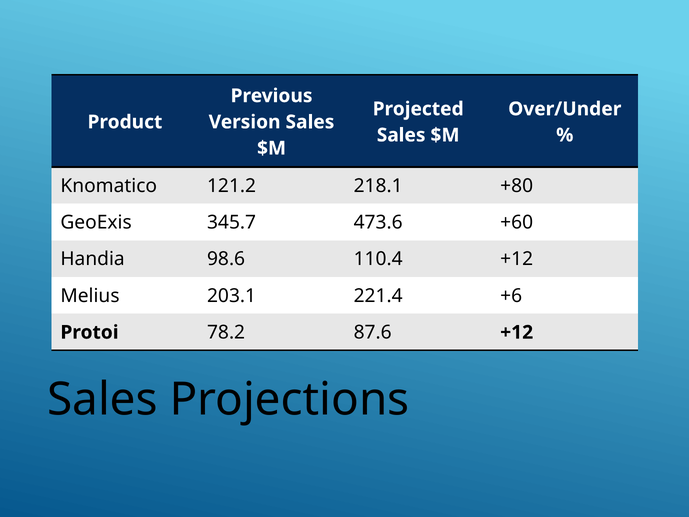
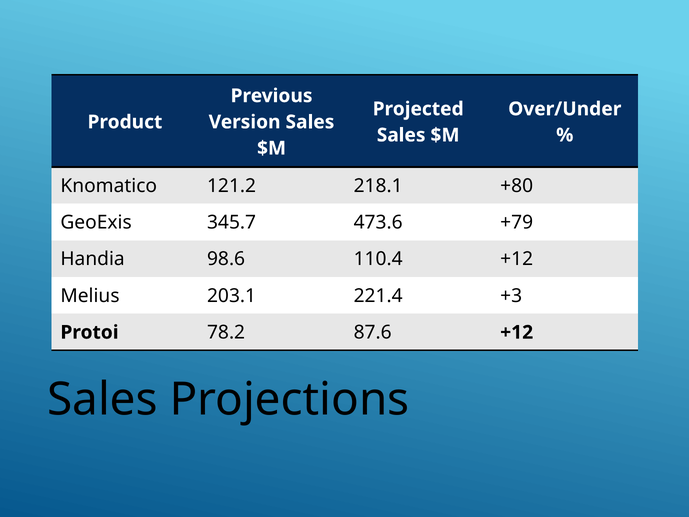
+60: +60 -> +79 (517, 222)
+6: +6 -> +3 (511, 296)
